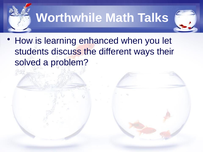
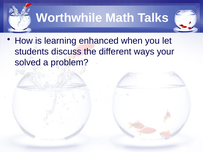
their: their -> your (166, 52)
